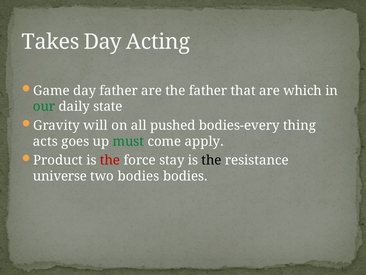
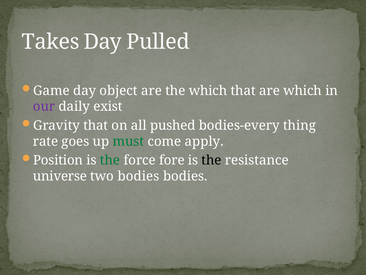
Acting: Acting -> Pulled (158, 42)
day father: father -> object (119, 91)
the father: father -> which (208, 91)
our colour: green -> purple (44, 106)
state: state -> exist (108, 106)
Gravity will: will -> that (96, 125)
acts: acts -> rate (45, 141)
Product: Product -> Position (58, 160)
the colour: red -> green (110, 160)
stay: stay -> fore (172, 160)
